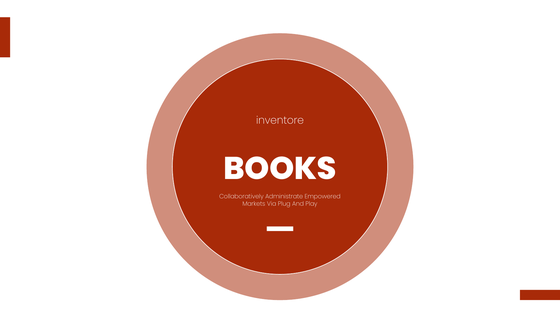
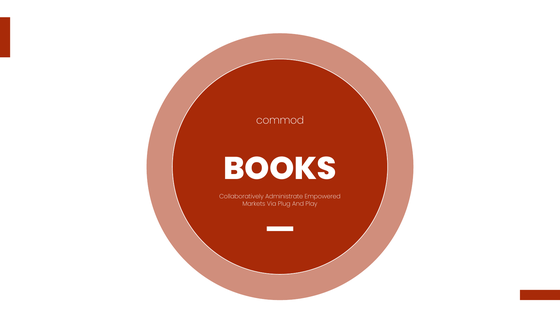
inventore: inventore -> commod (280, 120)
